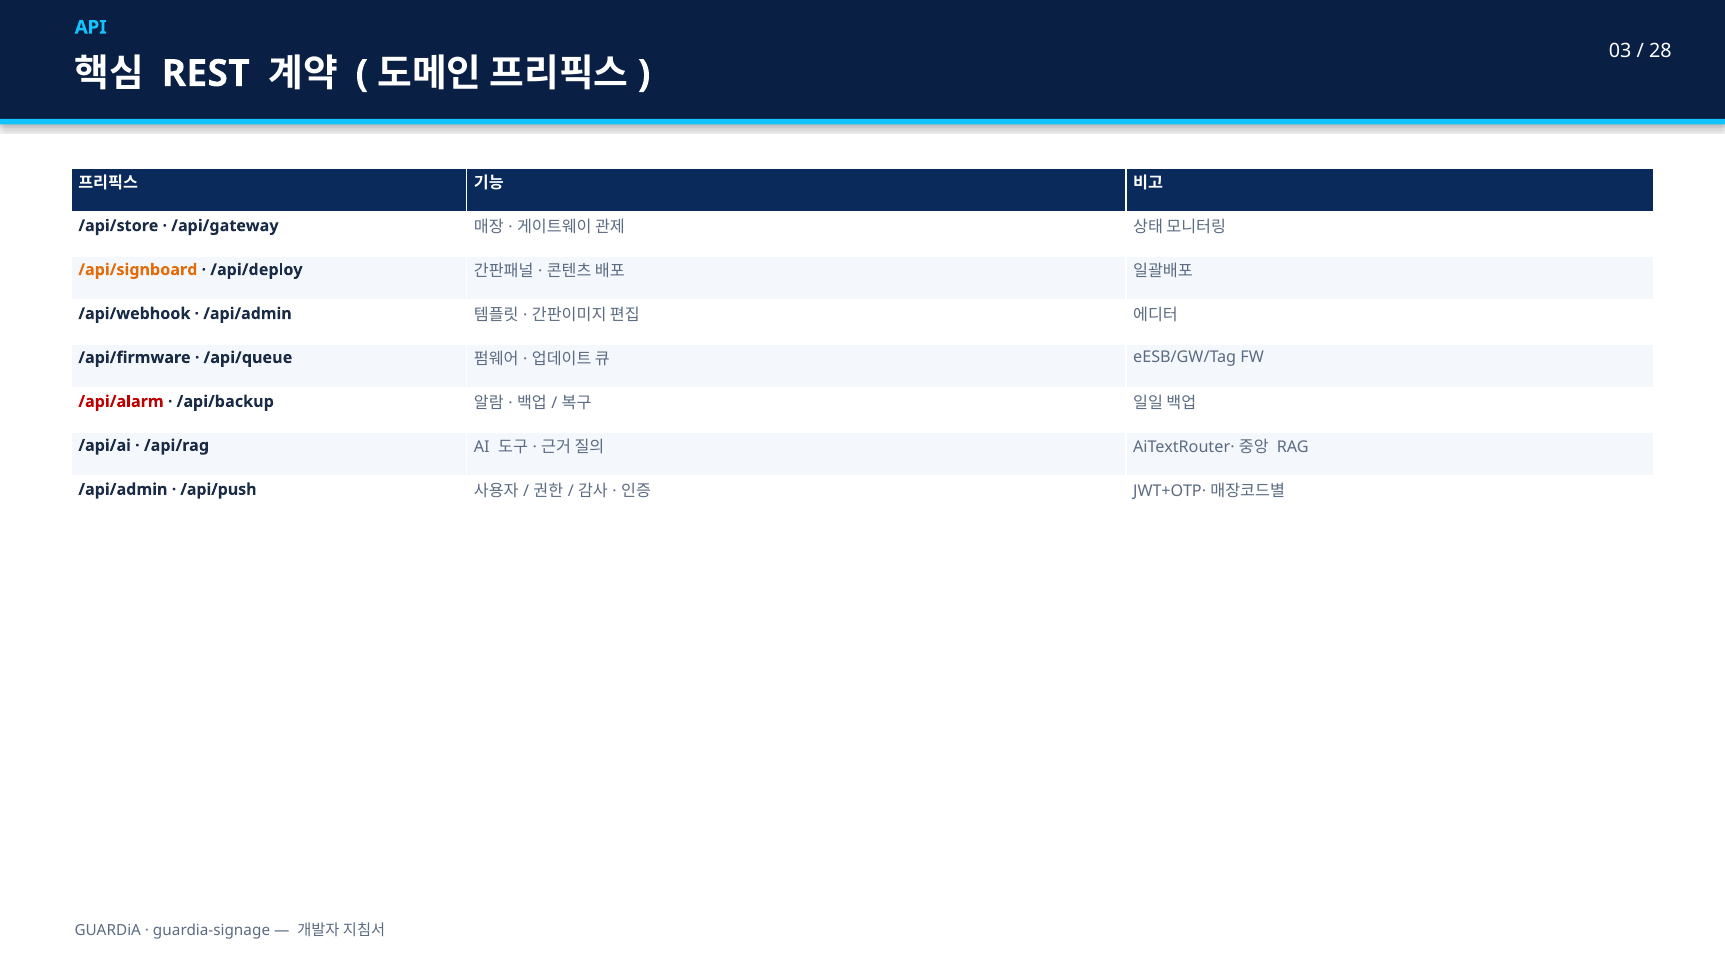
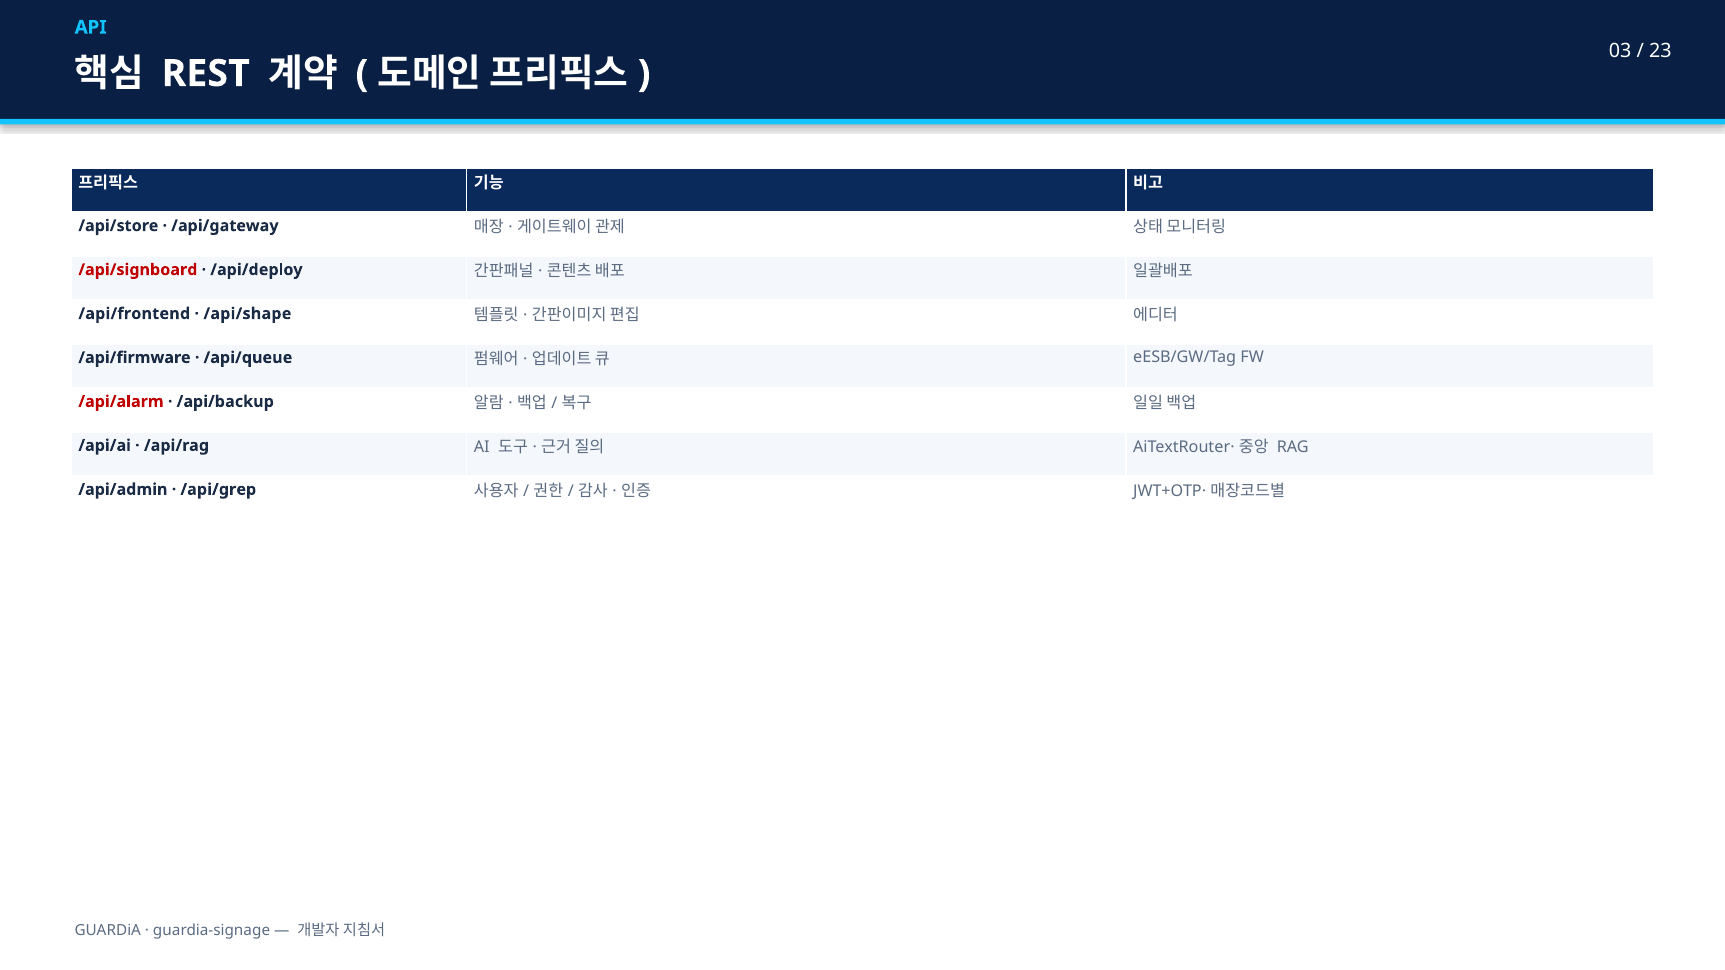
28: 28 -> 23 (1660, 51)
/api/signboard colour: orange -> red (138, 270)
/api/webhook: /api/webhook -> /api/frontend (134, 314)
/api/admin: /api/admin -> /api/shape (247, 314)
/api/push: /api/push -> /api/grep (218, 490)
